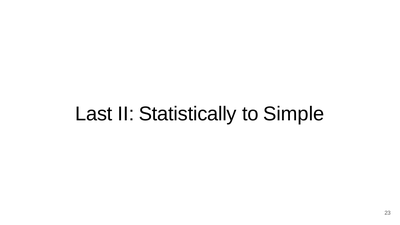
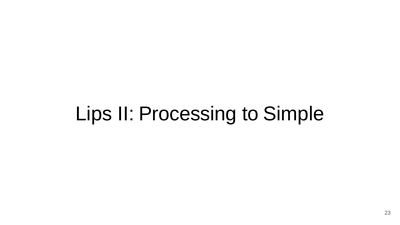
Last: Last -> Lips (94, 114)
Statistically: Statistically -> Processing (188, 114)
